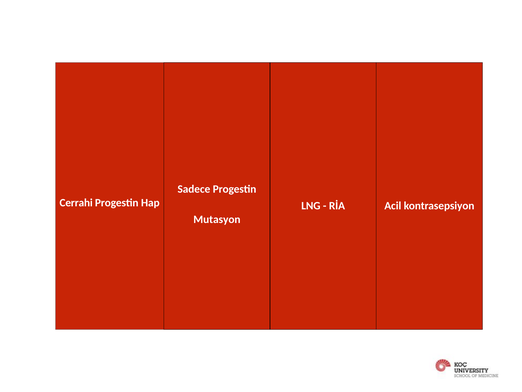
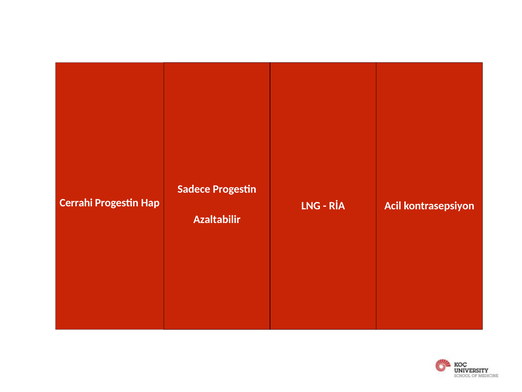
Mutasyon: Mutasyon -> Azaltabilir (217, 219)
